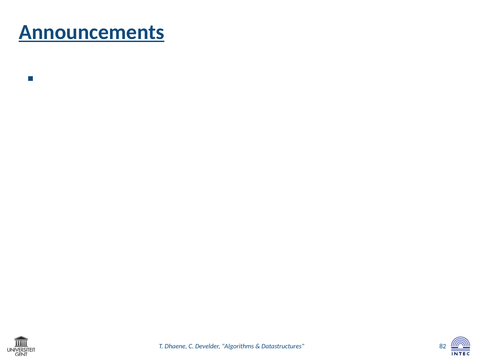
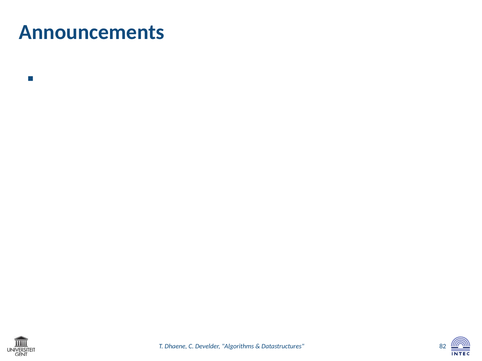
Announcements underline: present -> none (92, 32)
